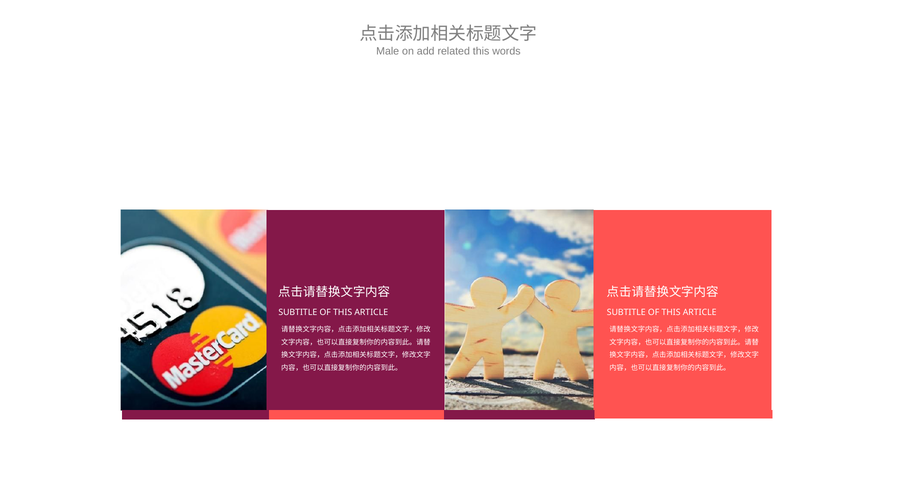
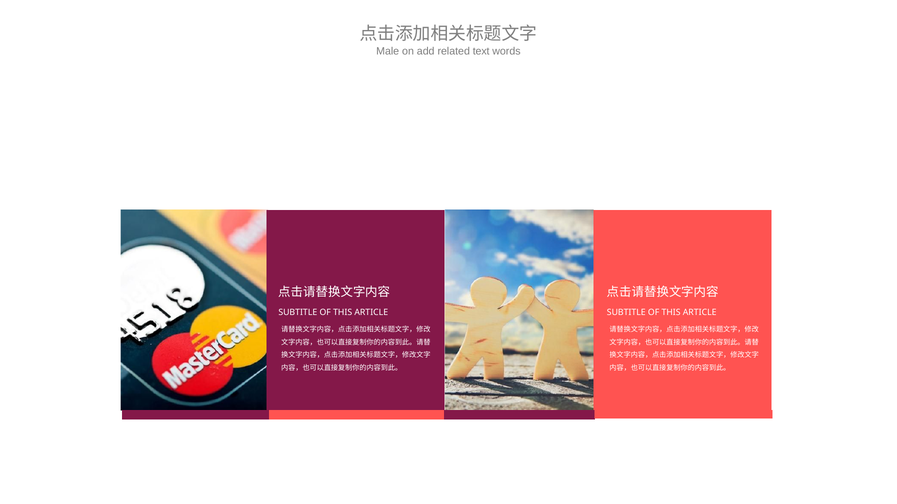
related this: this -> text (481, 51)
